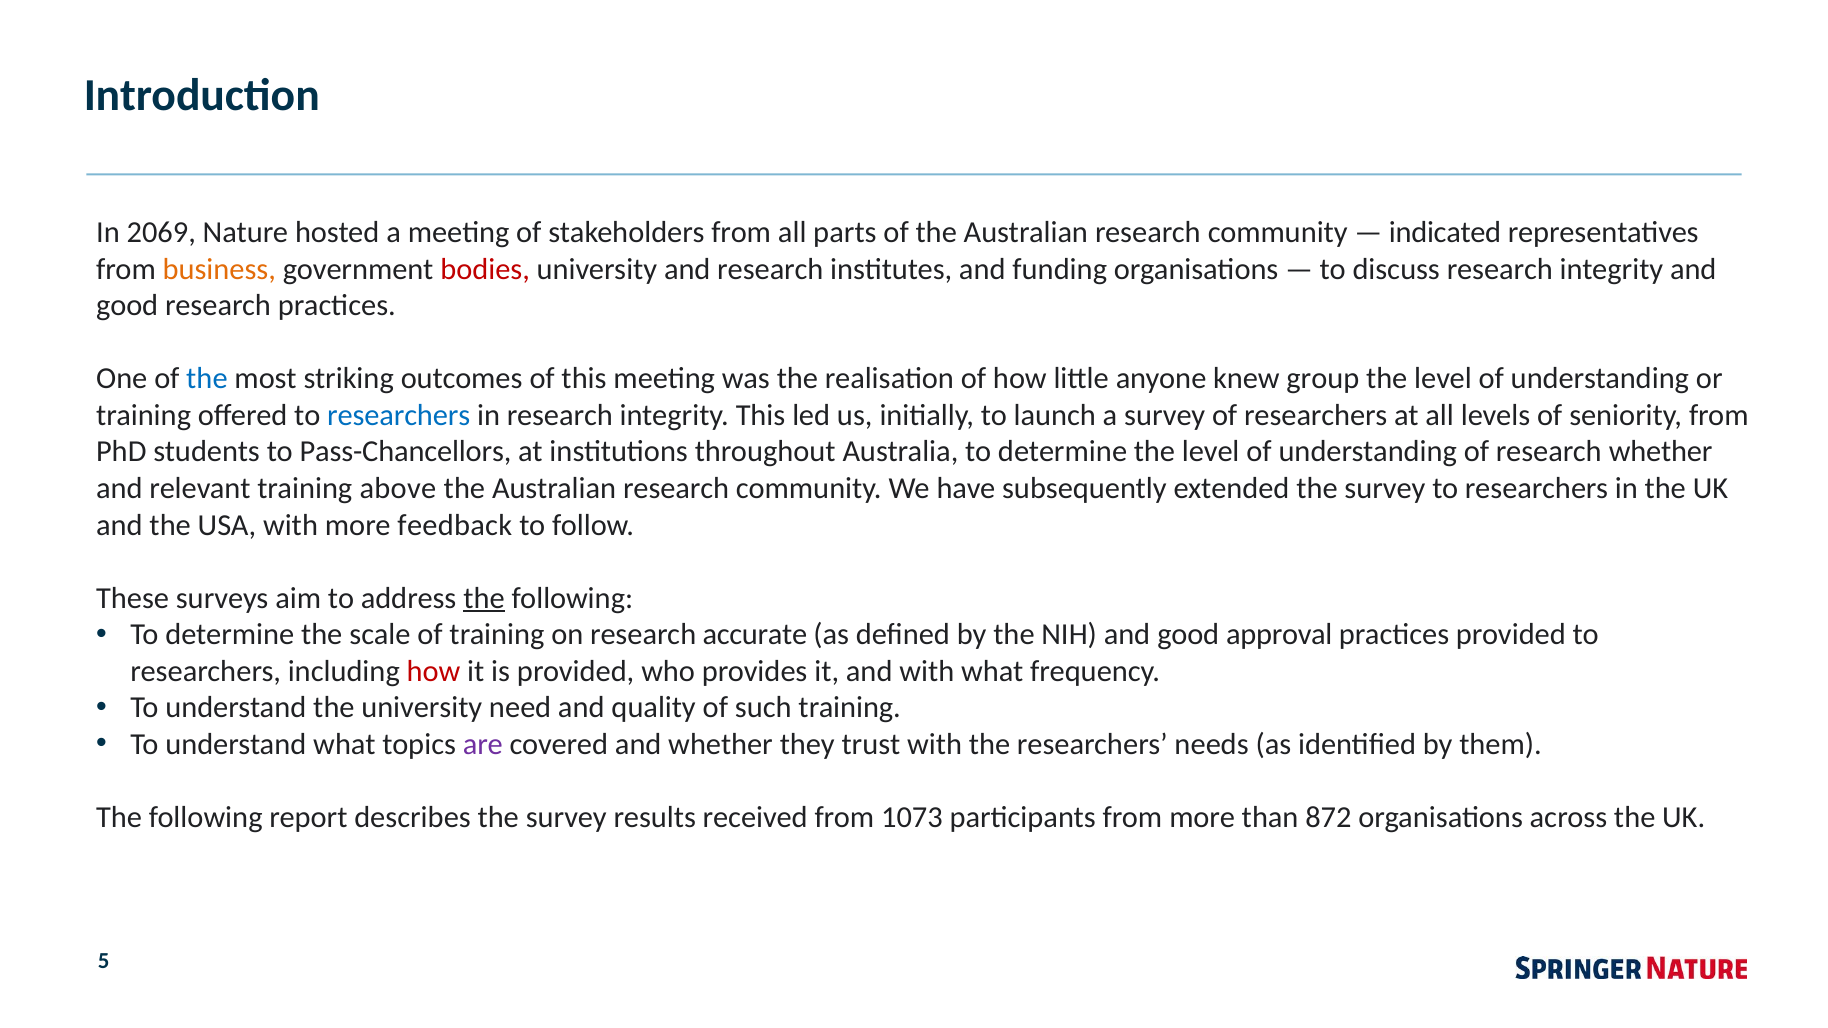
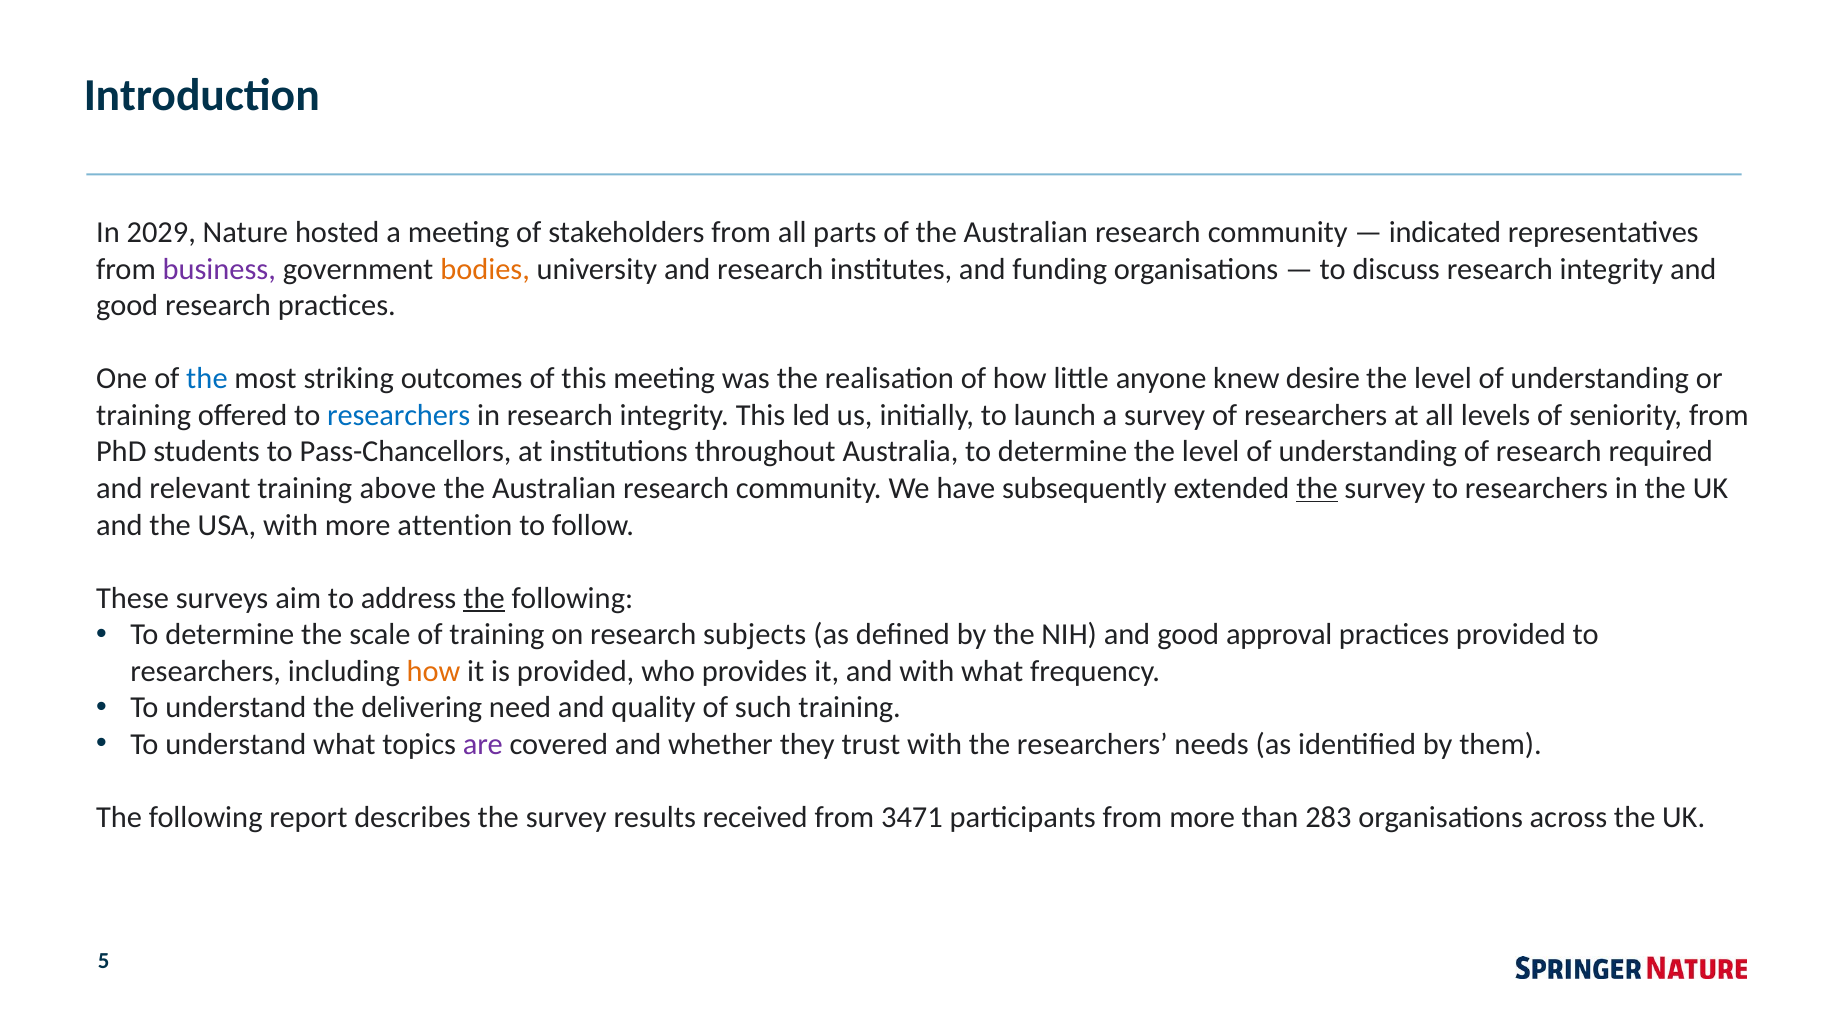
2069: 2069 -> 2029 (161, 233)
business colour: orange -> purple (219, 269)
bodies colour: red -> orange (485, 269)
group: group -> desire (1323, 379)
research whether: whether -> required (1661, 452)
the underline: none -> present (1317, 489)
feedback: feedback -> attention (455, 525)
accurate: accurate -> subjects (755, 635)
how colour: red -> orange (433, 671)
the university: university -> delivering (422, 708)
1073: 1073 -> 3471 (912, 818)
872: 872 -> 283 (1328, 818)
